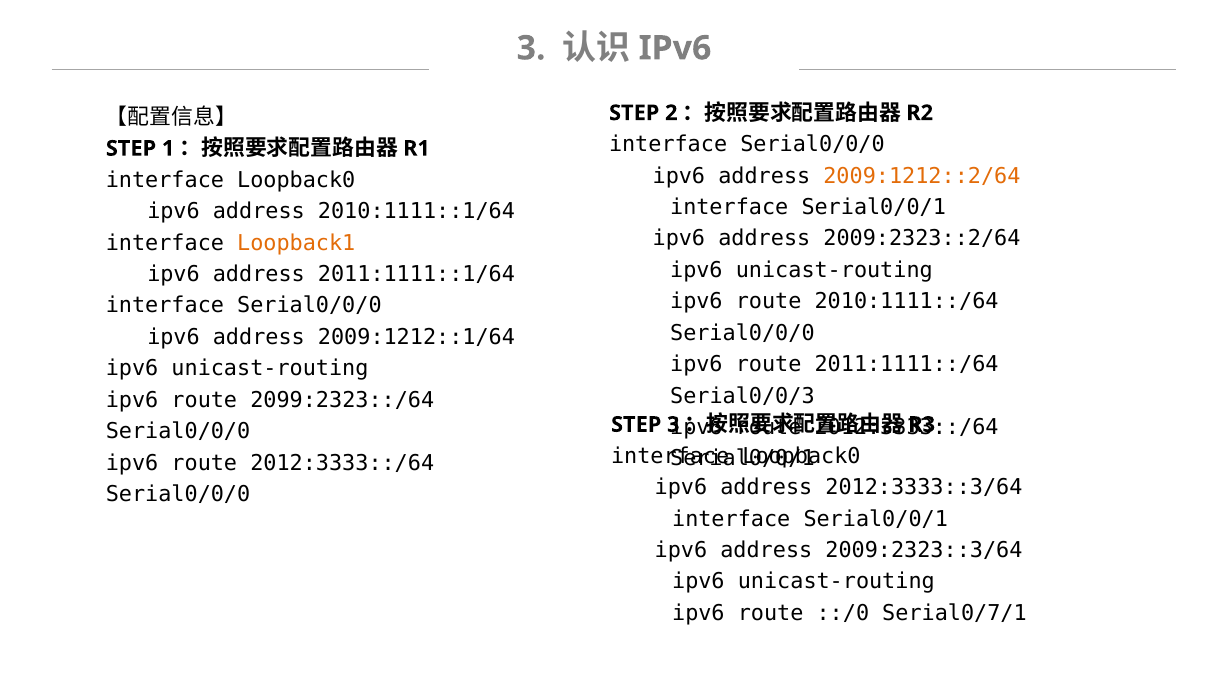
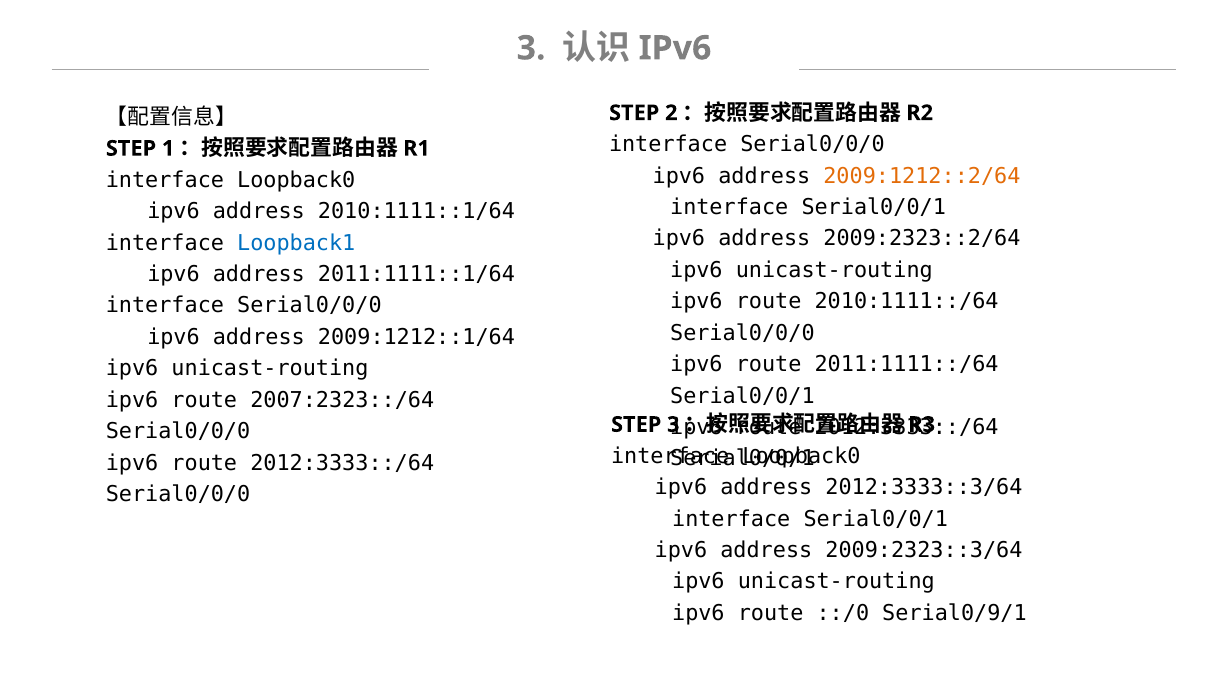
Loopback1 colour: orange -> blue (296, 243)
Serial0/0/3: Serial0/0/3 -> Serial0/0/1 (742, 396)
2099:2323::/64: 2099:2323::/64 -> 2007:2323::/64 (342, 400)
Serial0/7/1: Serial0/7/1 -> Serial0/9/1 (954, 613)
